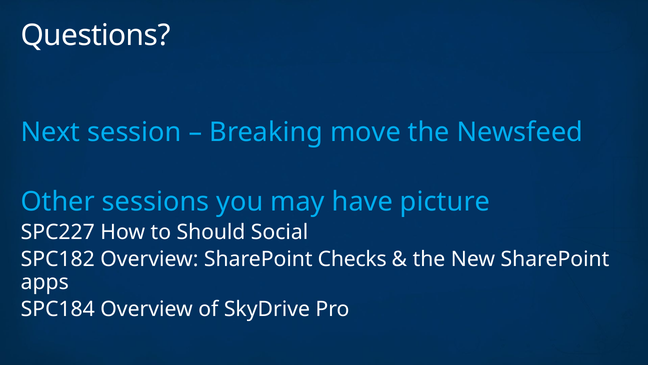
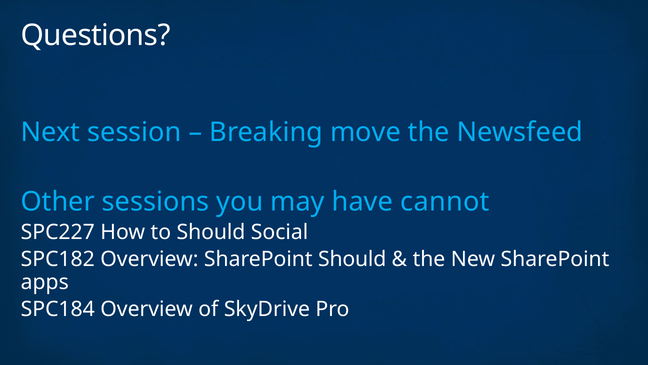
picture: picture -> cannot (445, 201)
SharePoint Checks: Checks -> Should (352, 259)
